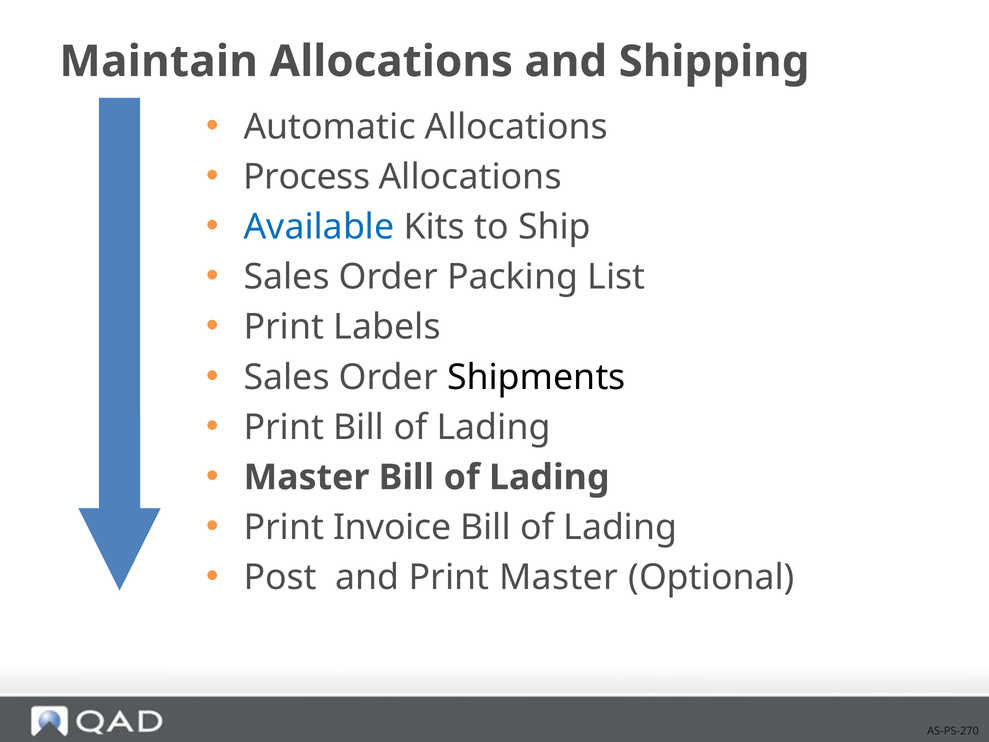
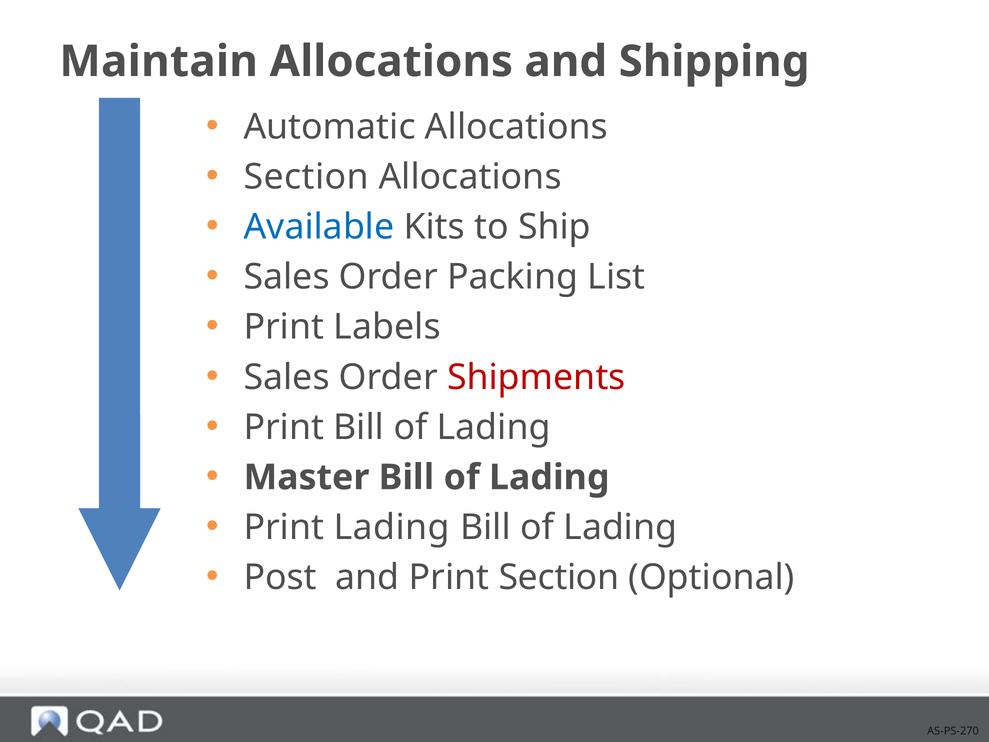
Process: Process -> Section (306, 177)
Shipments colour: black -> red (536, 377)
Print Invoice: Invoice -> Lading (392, 527)
Print Master: Master -> Section (559, 577)
